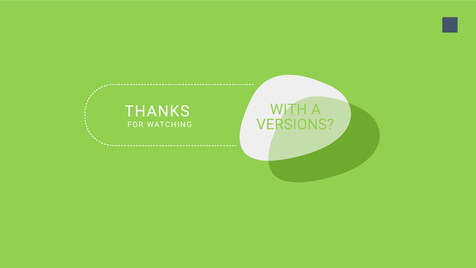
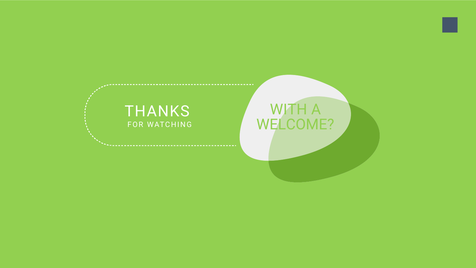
VERSIONS: VERSIONS -> WELCOME (295, 124)
